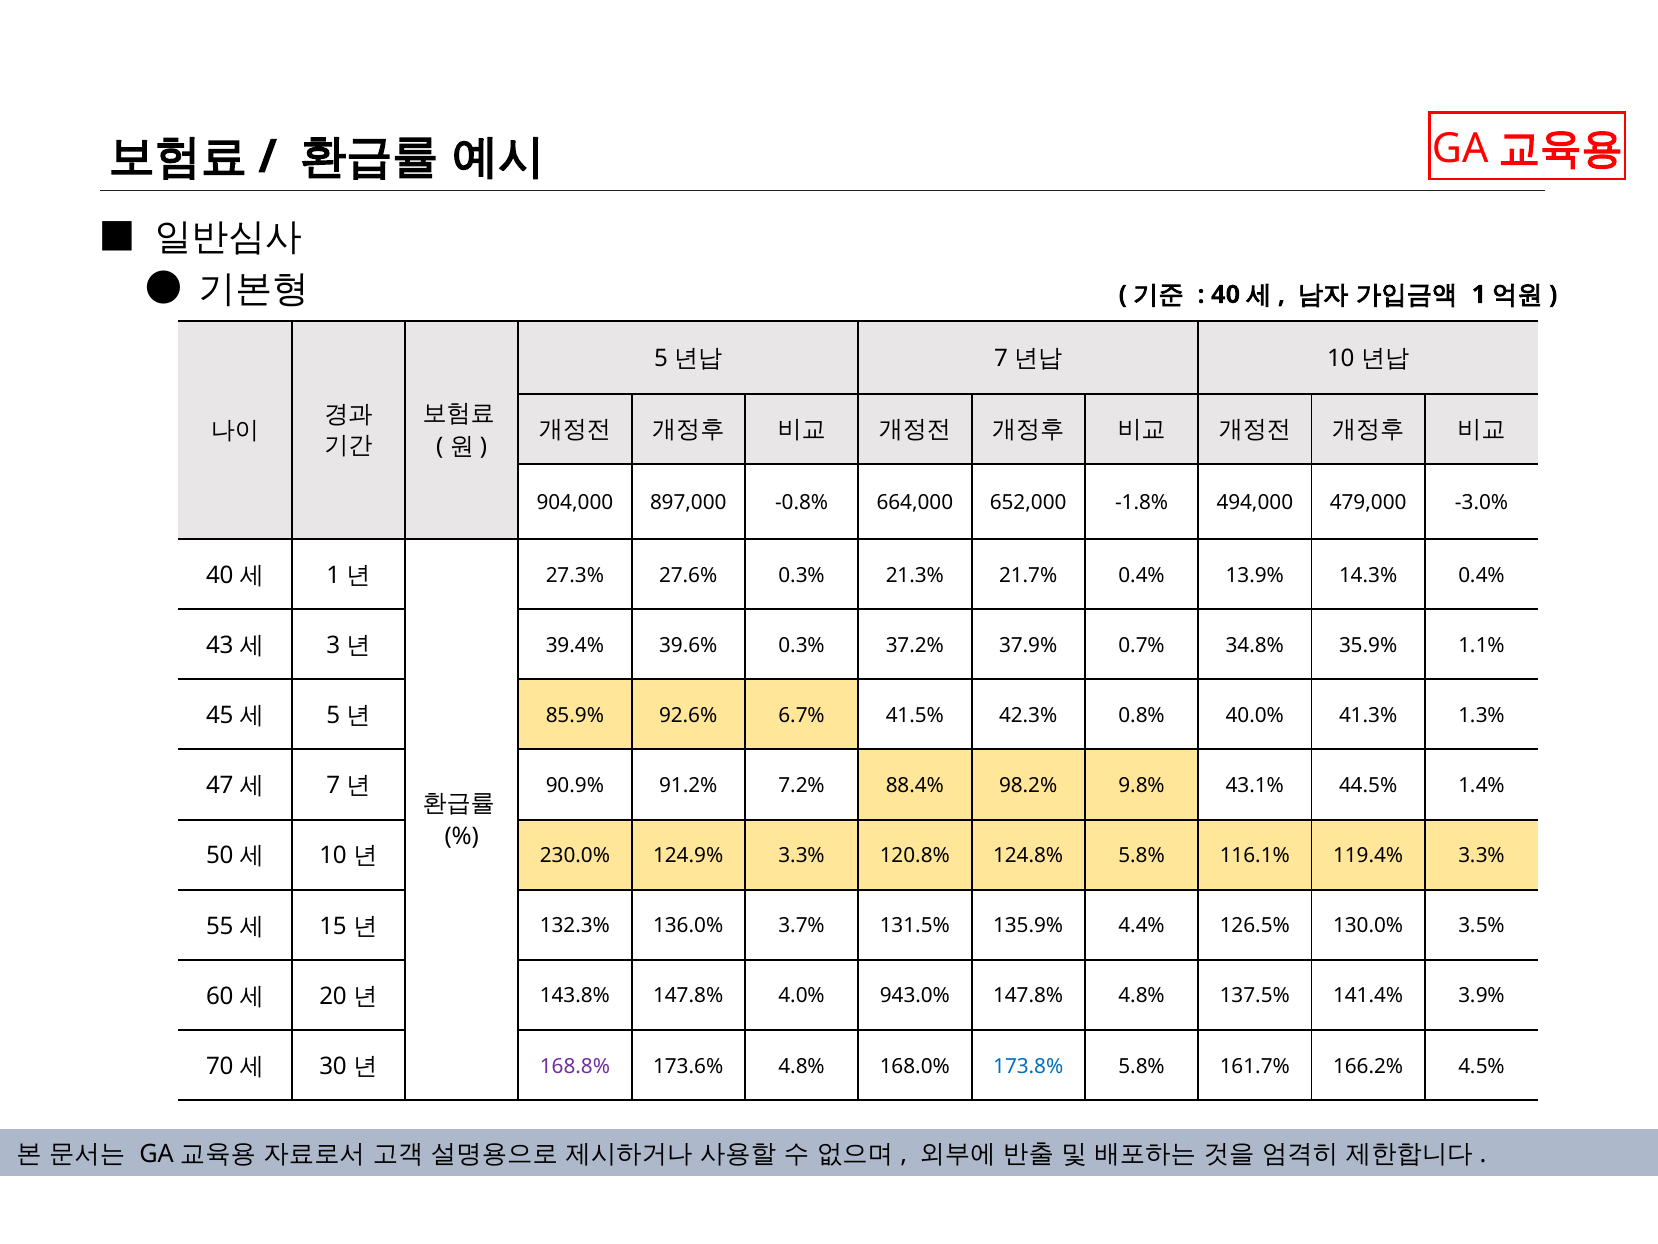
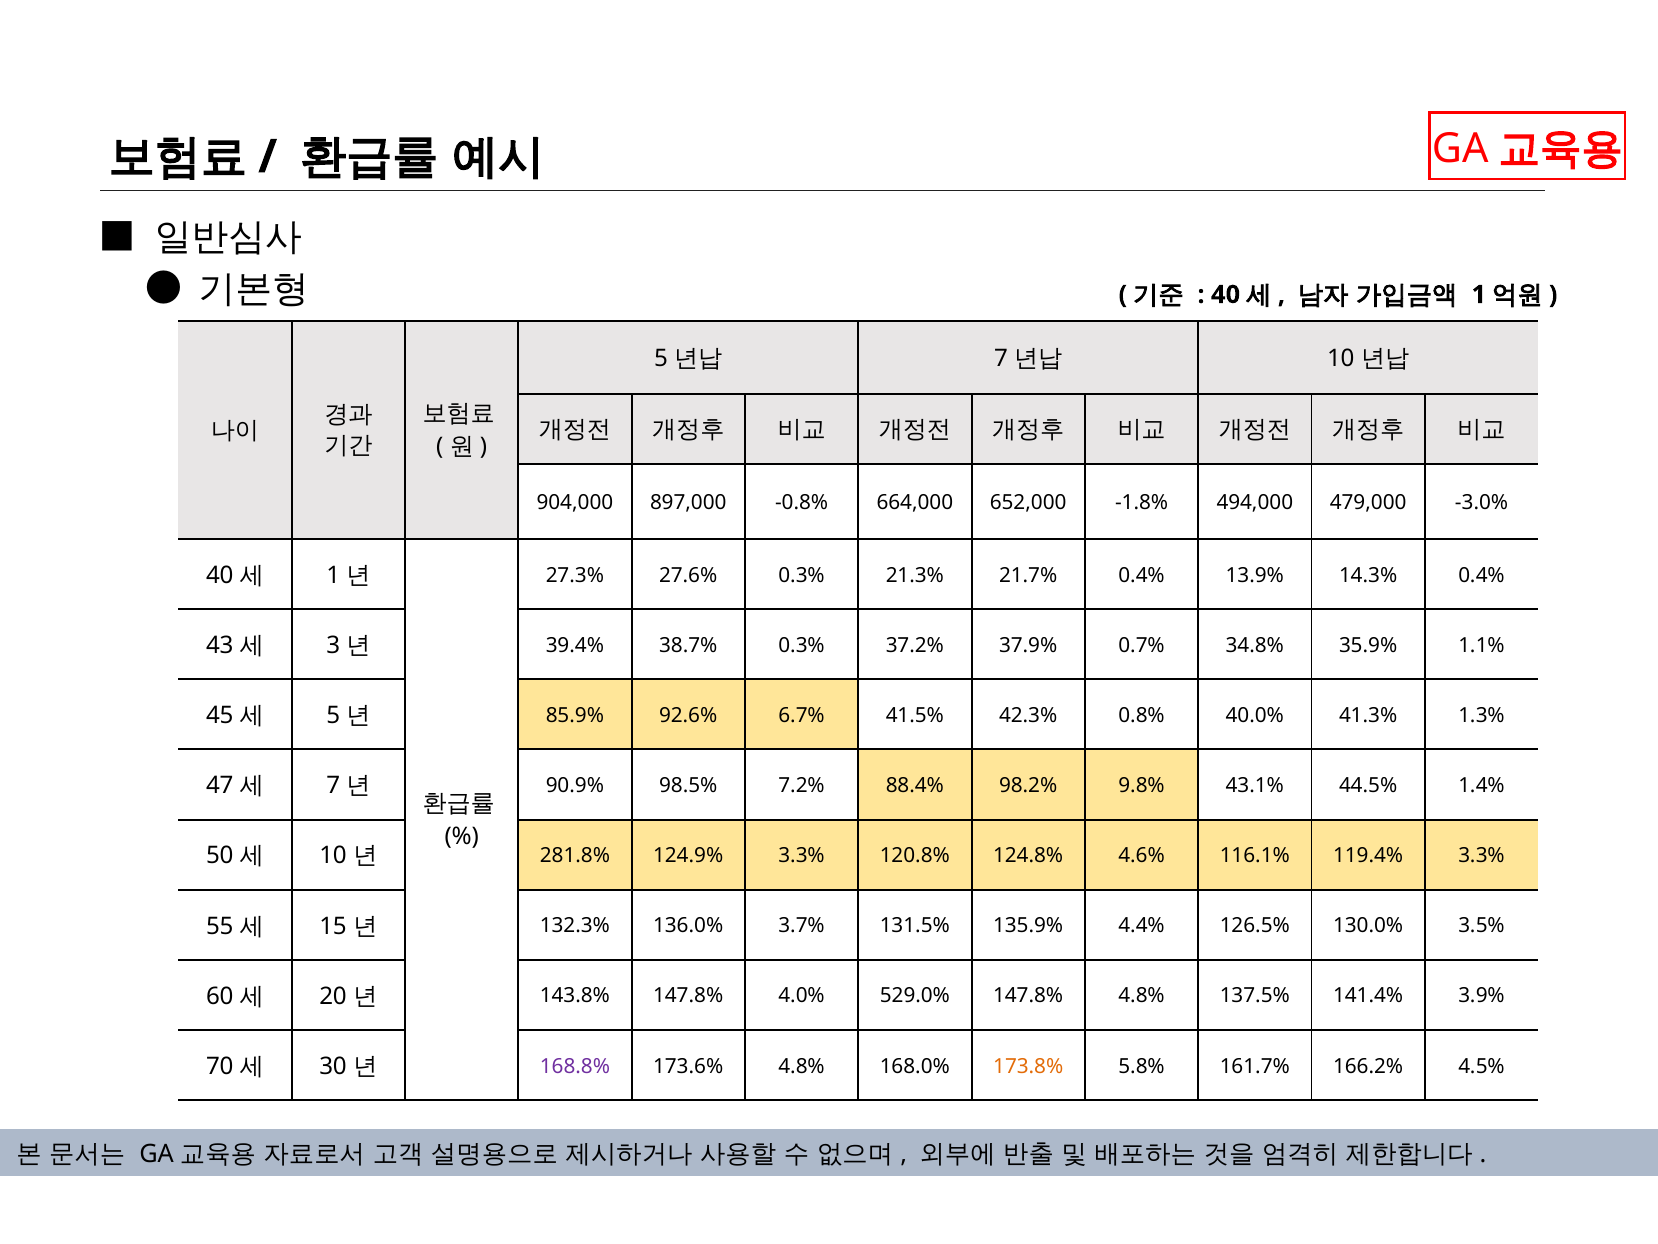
39.6%: 39.6% -> 38.7% (688, 645)
91.2%: 91.2% -> 98.5% (688, 785)
230.0%: 230.0% -> 281.8% (575, 855)
124.8% 5.8%: 5.8% -> 4.6% (1142, 855)
943.0%: 943.0% -> 529.0% (915, 996)
173.8% colour: blue -> orange (1028, 1066)
